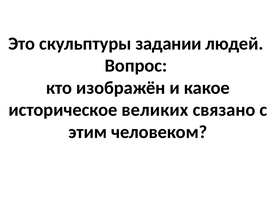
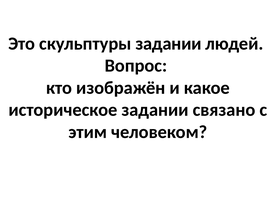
историческое великих: великих -> задании (155, 110)
